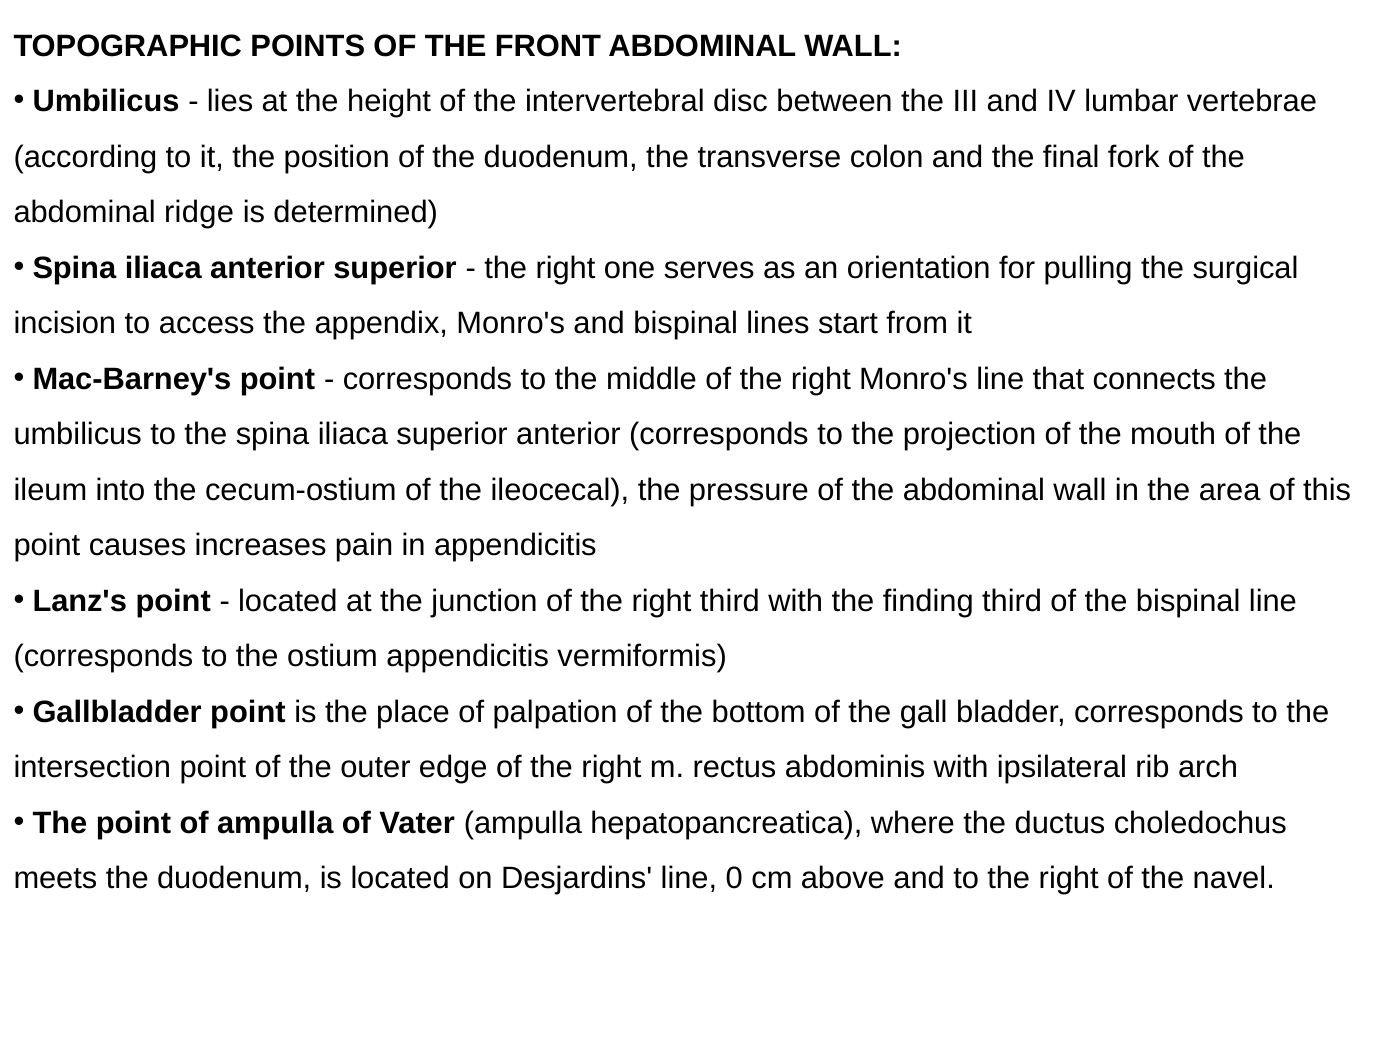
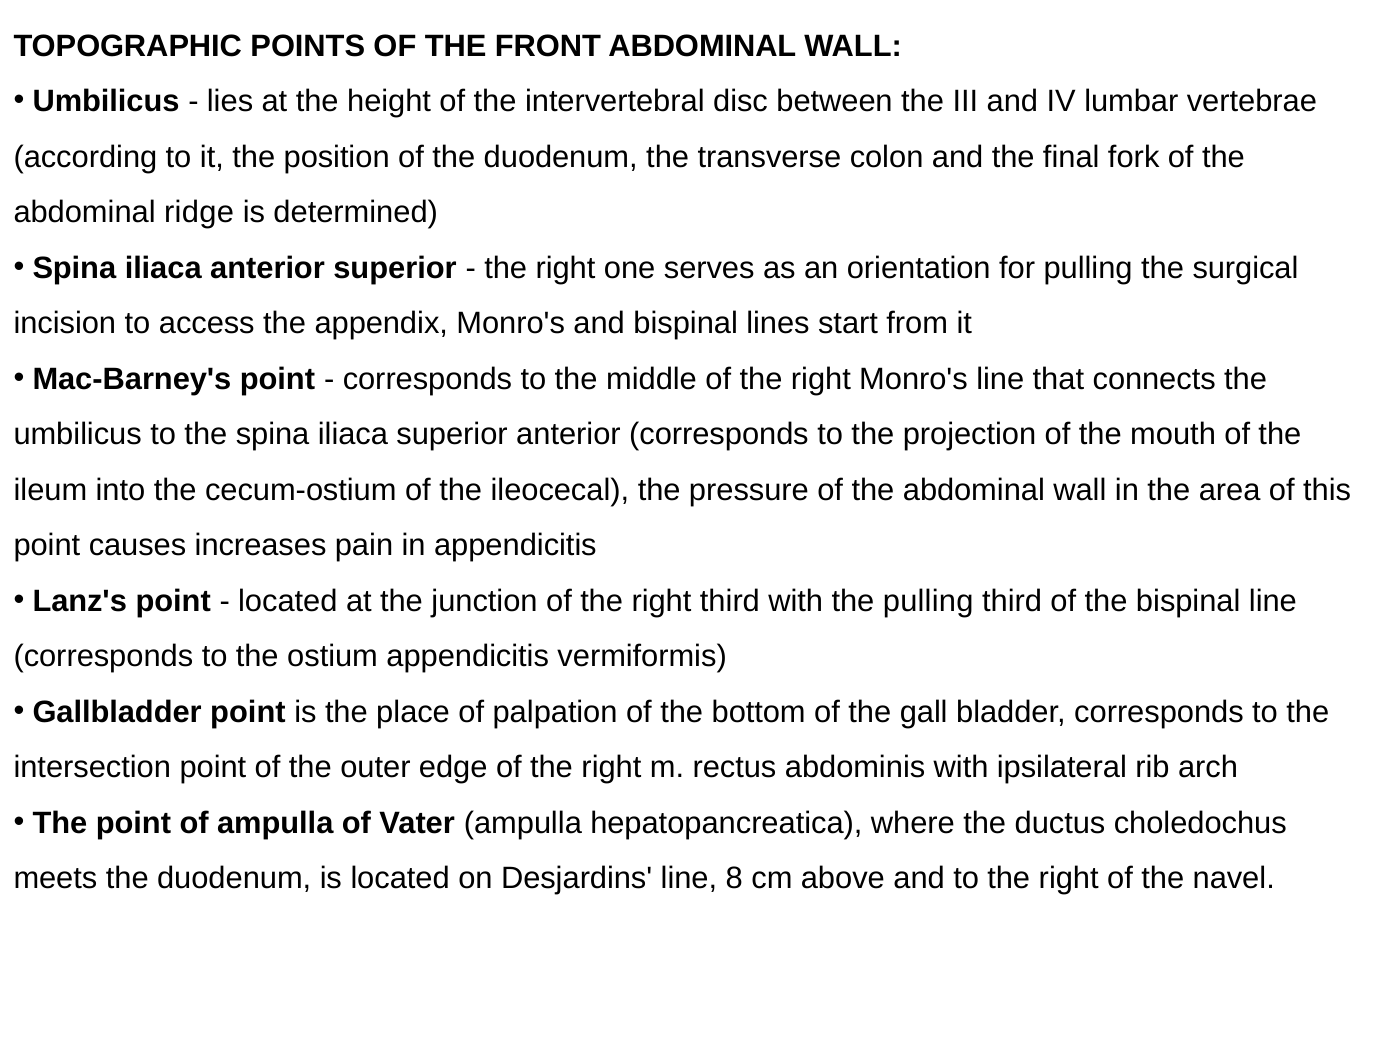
the finding: finding -> pulling (928, 601)
0: 0 -> 8 (734, 879)
